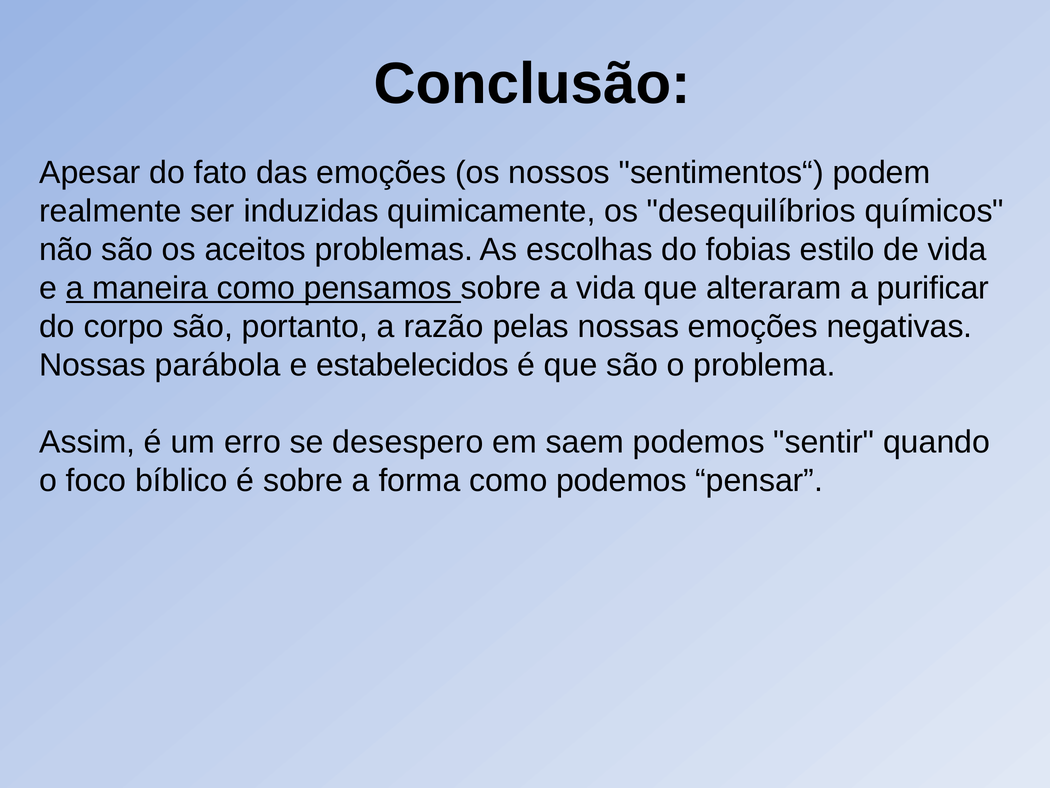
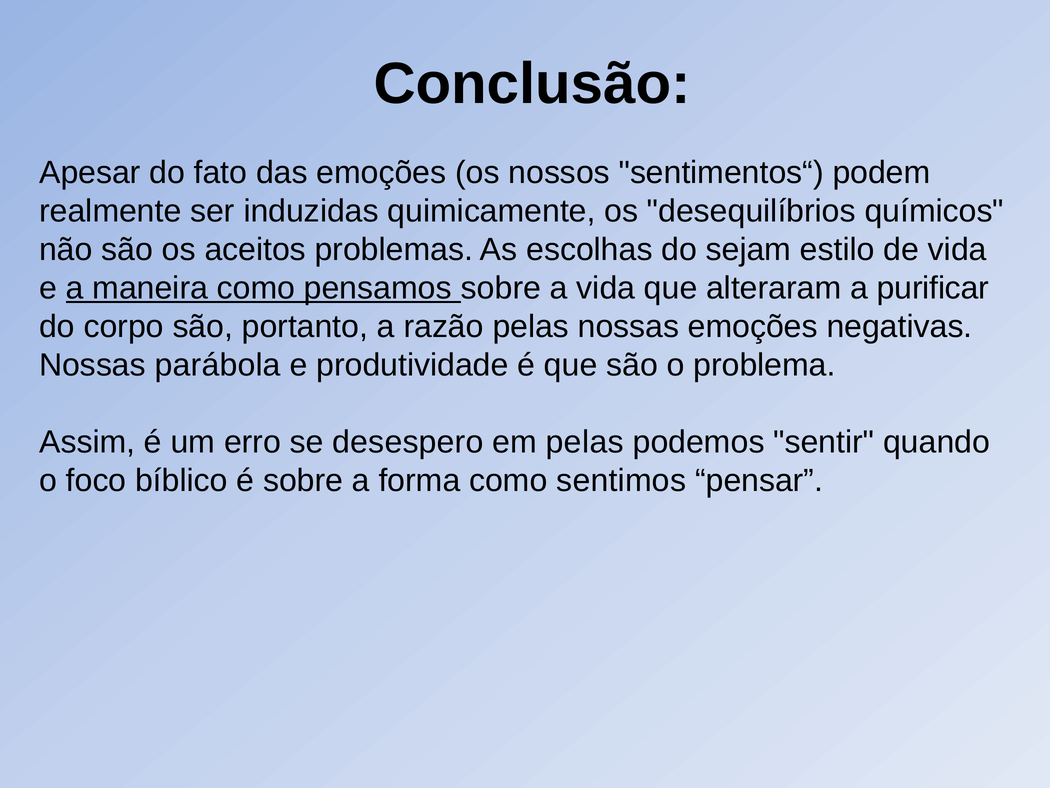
fobias: fobias -> sejam (748, 249)
estabelecidos: estabelecidos -> produtividade (412, 365)
em saem: saem -> pelas (585, 442)
como podemos: podemos -> sentimos (621, 480)
